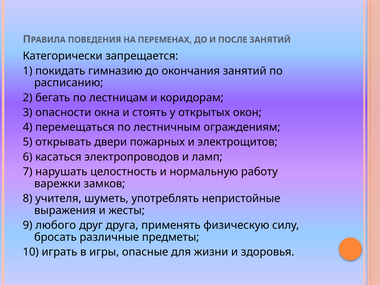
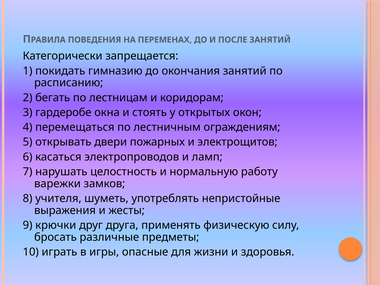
опасности: опасности -> гардеробе (63, 112)
любого: любого -> крючки (56, 225)
